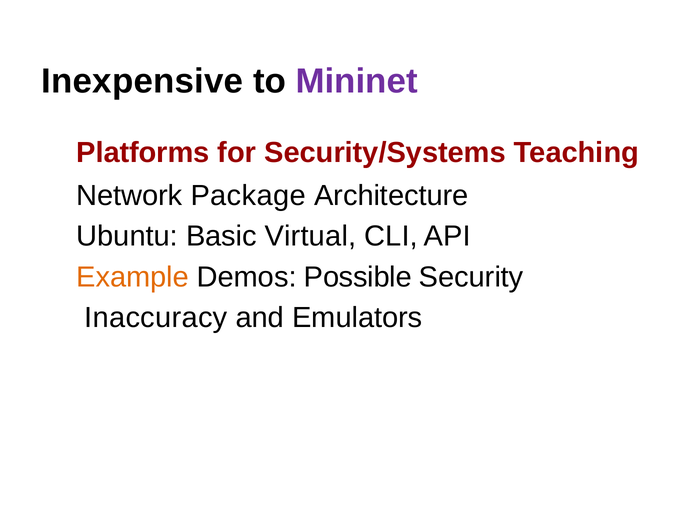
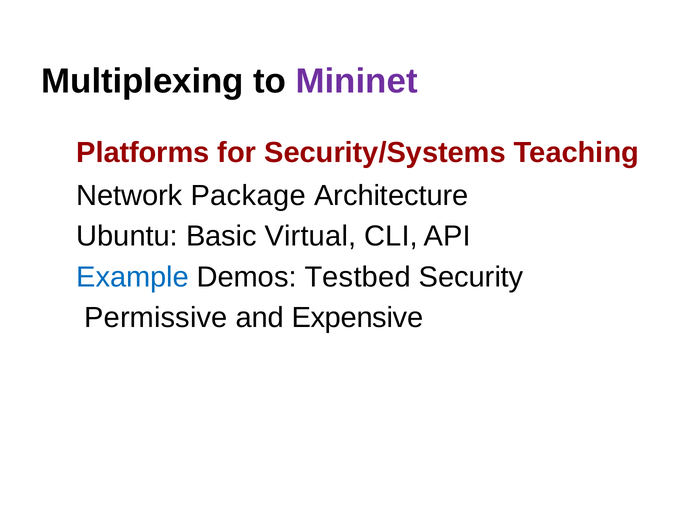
Inexpensive: Inexpensive -> Multiplexing (143, 81)
Example colour: orange -> blue (133, 277)
Possible: Possible -> Testbed (358, 277)
Inaccuracy: Inaccuracy -> Permissive (156, 318)
Emulators: Emulators -> Expensive (357, 318)
